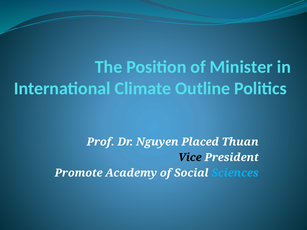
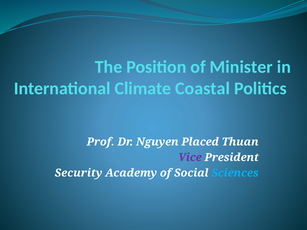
Outline: Outline -> Coastal (203, 88)
Vice colour: black -> purple (190, 158)
Promote: Promote -> Security (78, 173)
